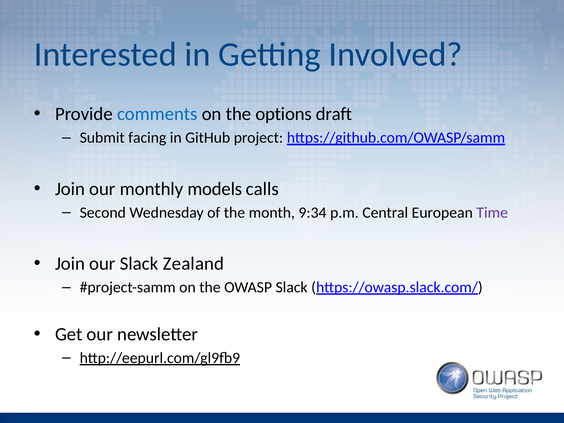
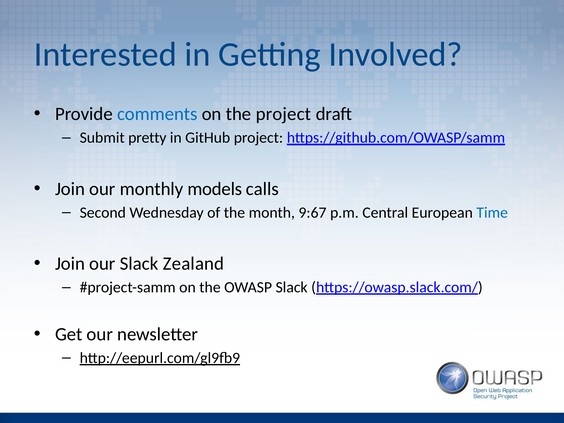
the options: options -> project (283, 114)
facing: facing -> pretty (147, 138)
9:34: 9:34 -> 9:67 (312, 213)
Time colour: purple -> blue (492, 213)
